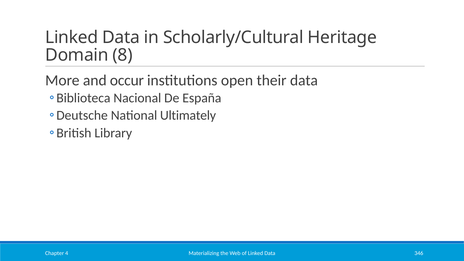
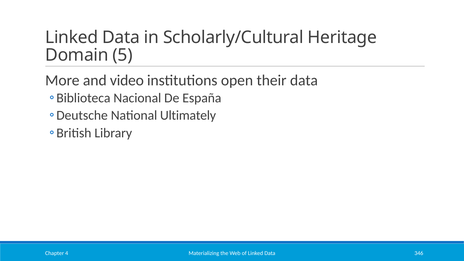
8: 8 -> 5 (123, 55)
occur: occur -> video (127, 80)
